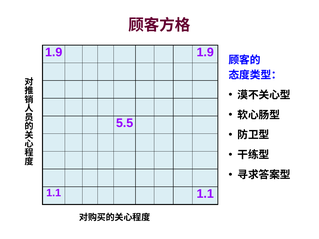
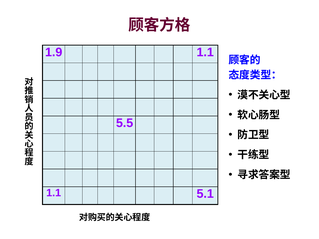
1.9 1.9: 1.9 -> 1.1 (205, 52)
1.1 1.1: 1.1 -> 5.1 (205, 194)
